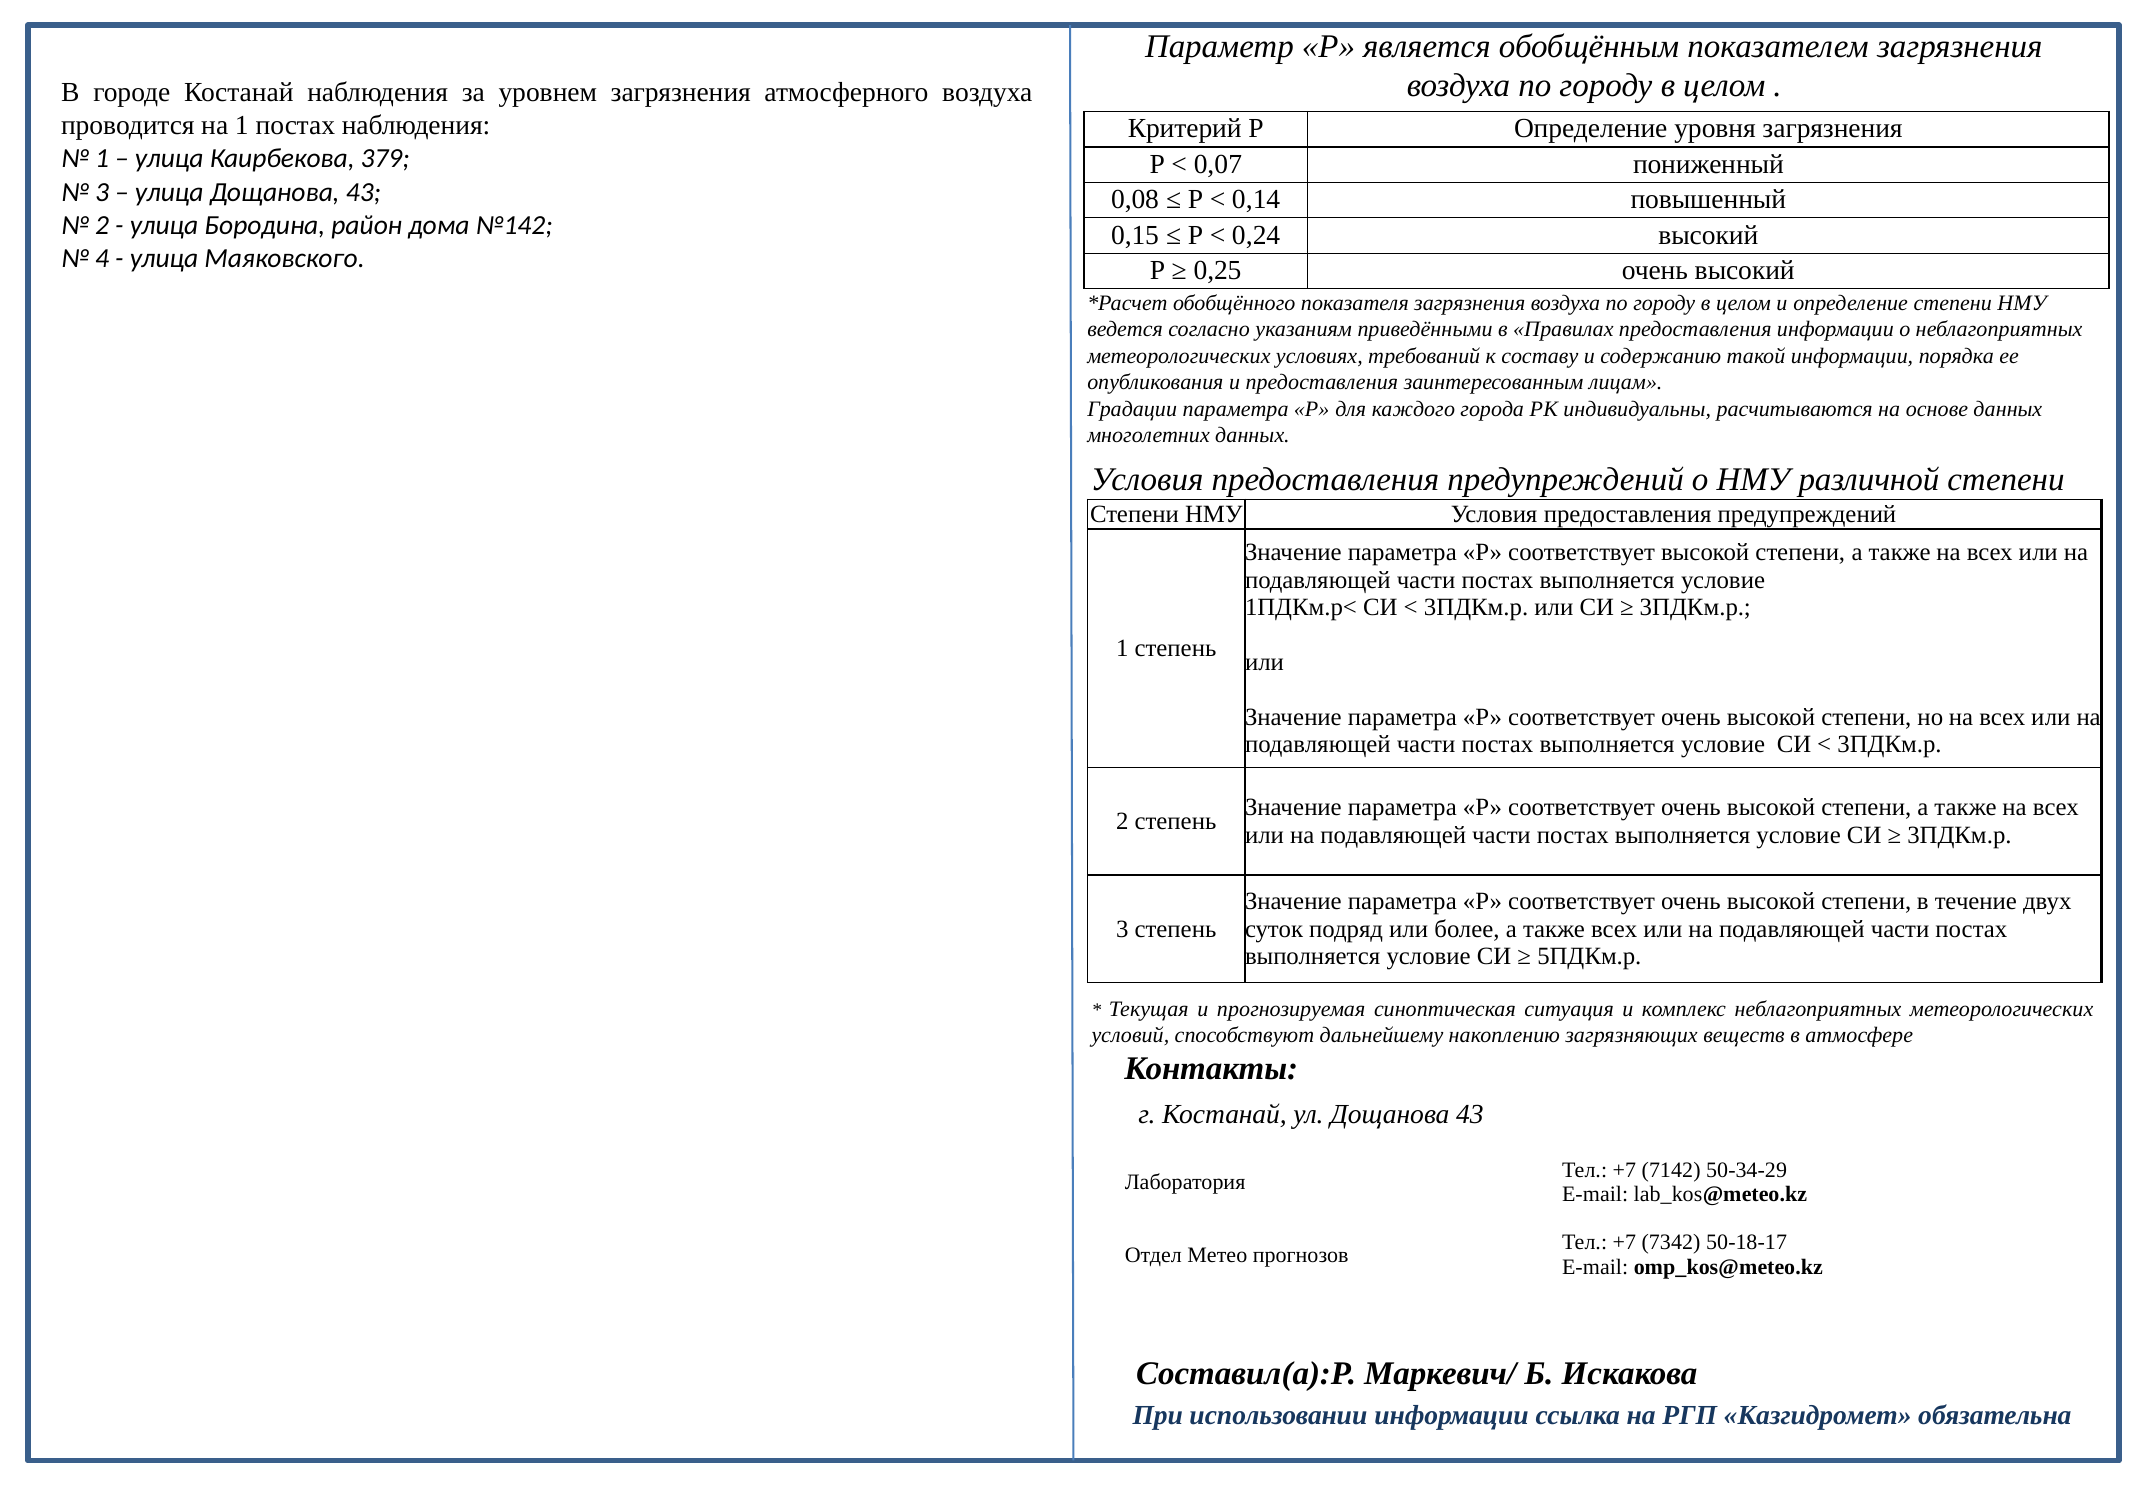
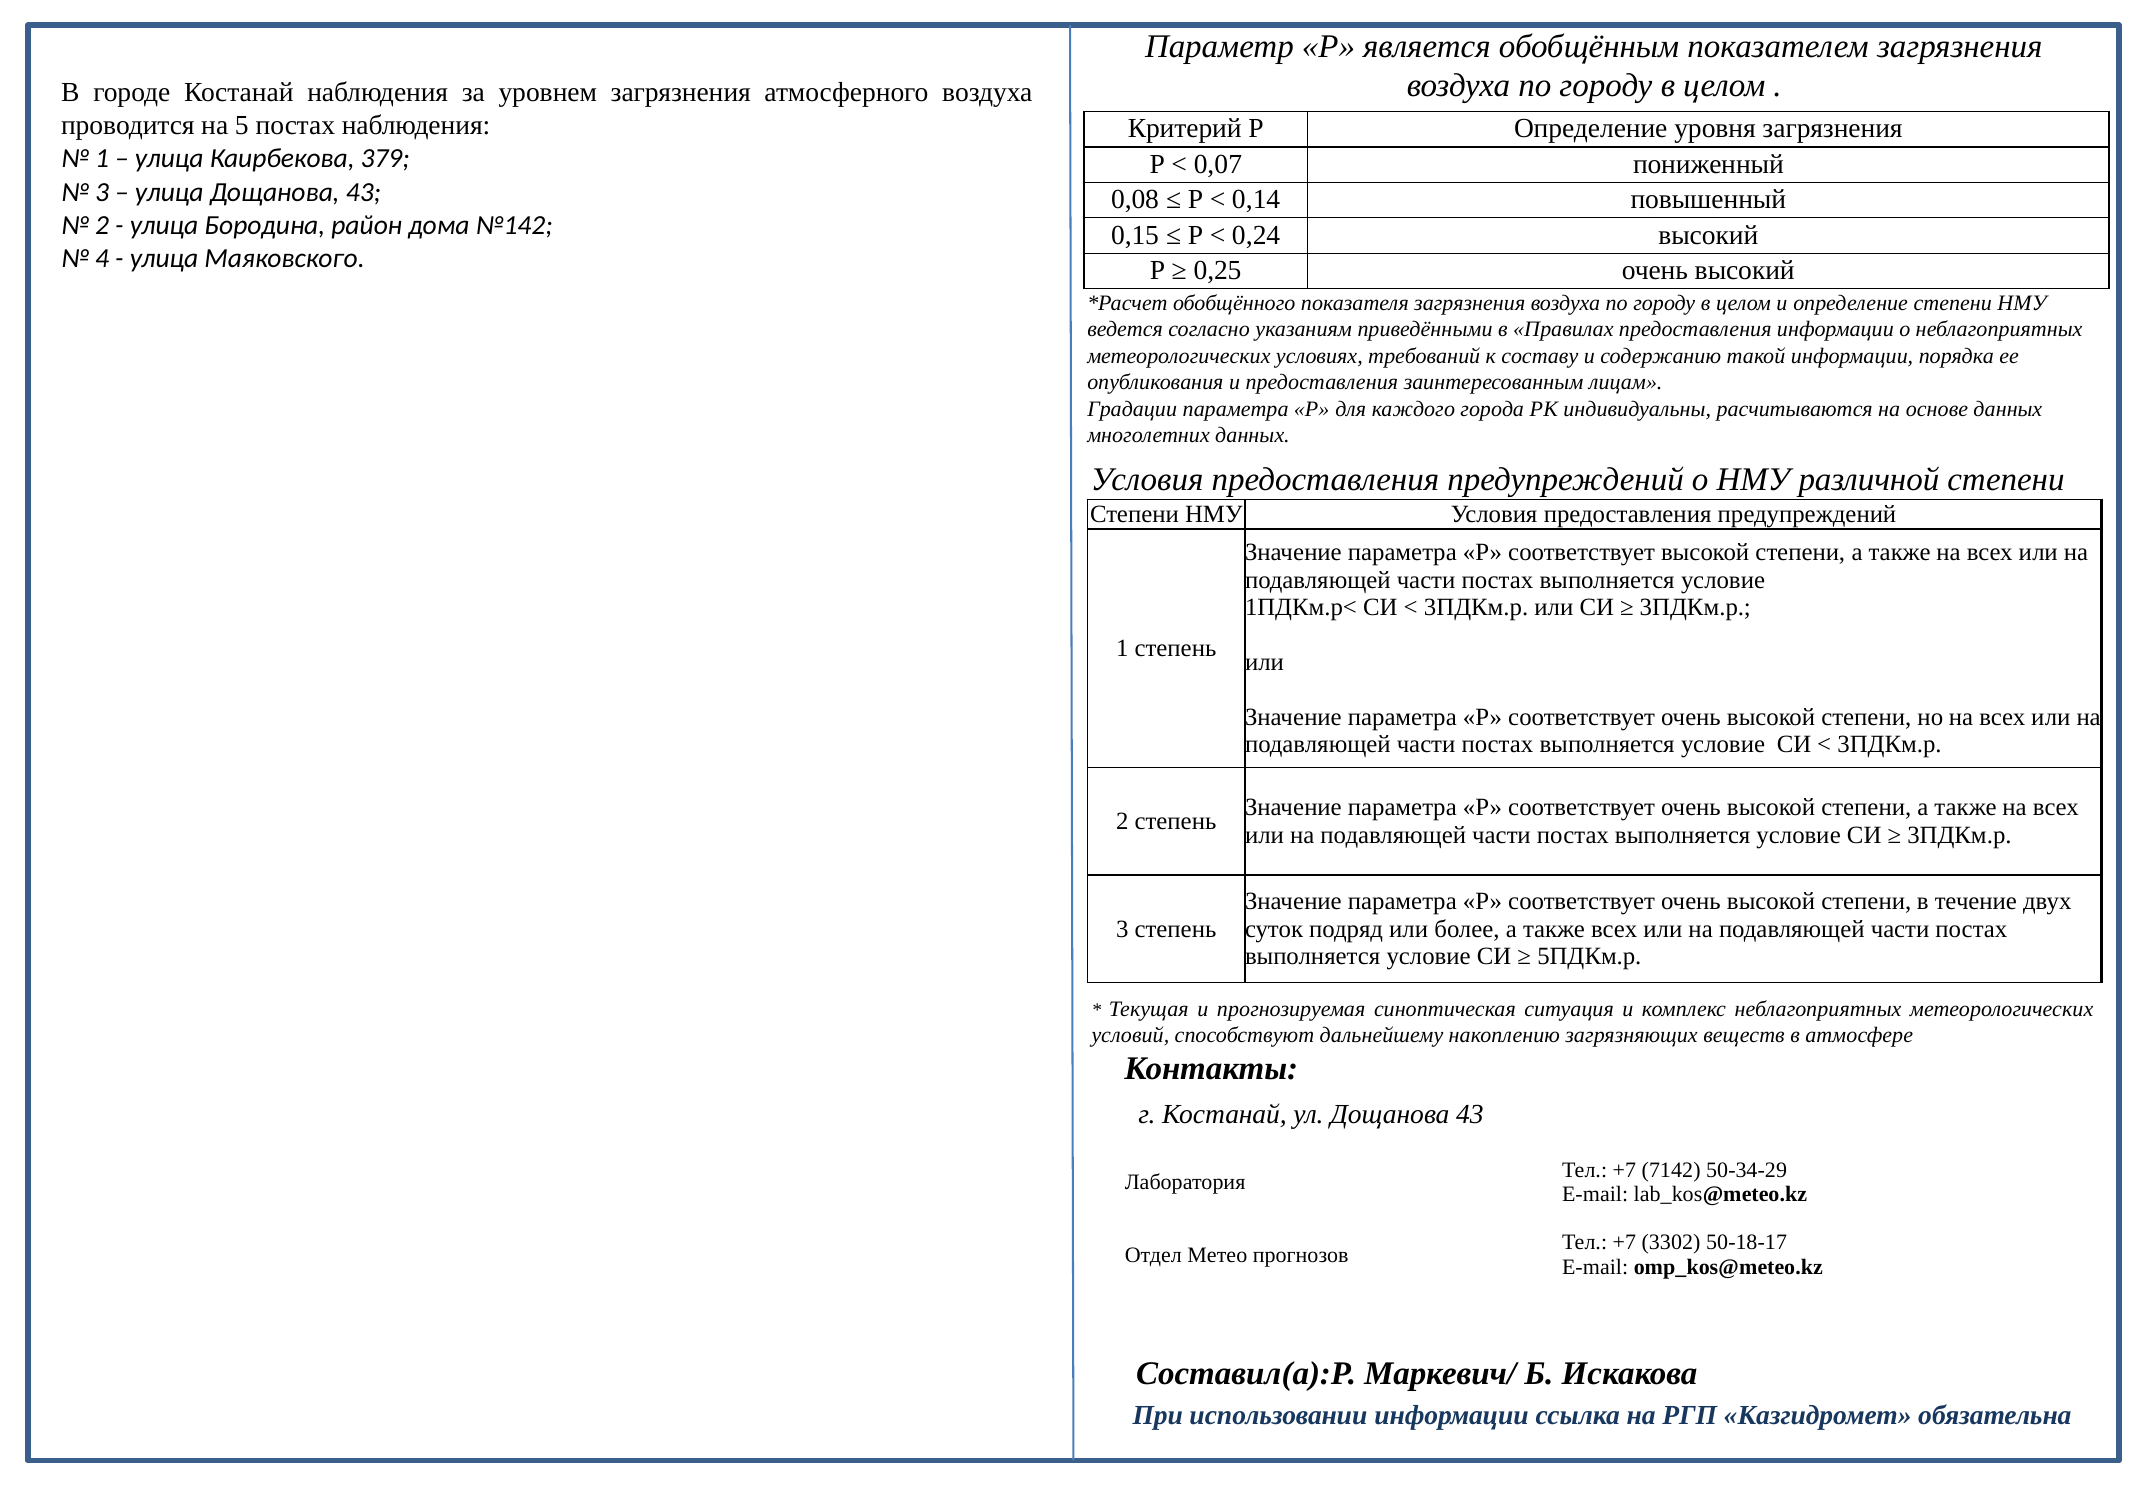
на 1: 1 -> 5 (242, 126)
7342: 7342 -> 3302 (1671, 1243)
